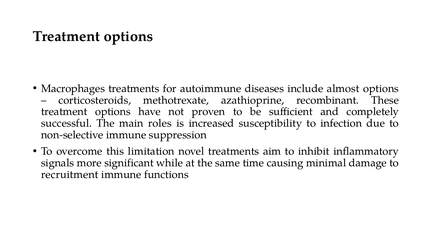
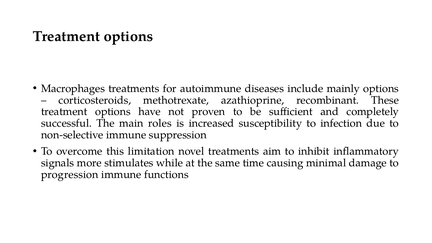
almost: almost -> mainly (343, 88)
significant: significant -> stimulates (129, 163)
recruitment: recruitment -> progression (70, 175)
